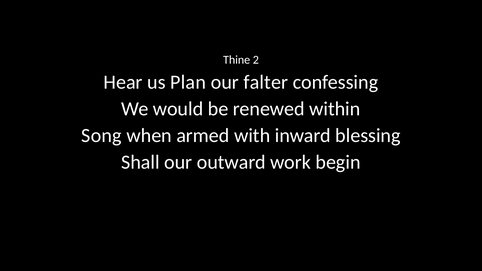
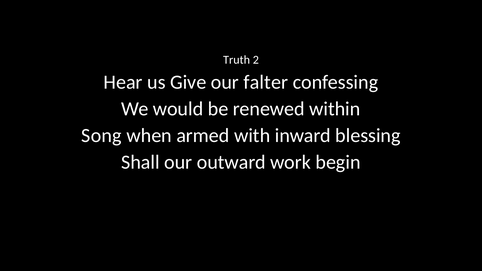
Thine: Thine -> Truth (237, 60)
Plan: Plan -> Give (188, 82)
